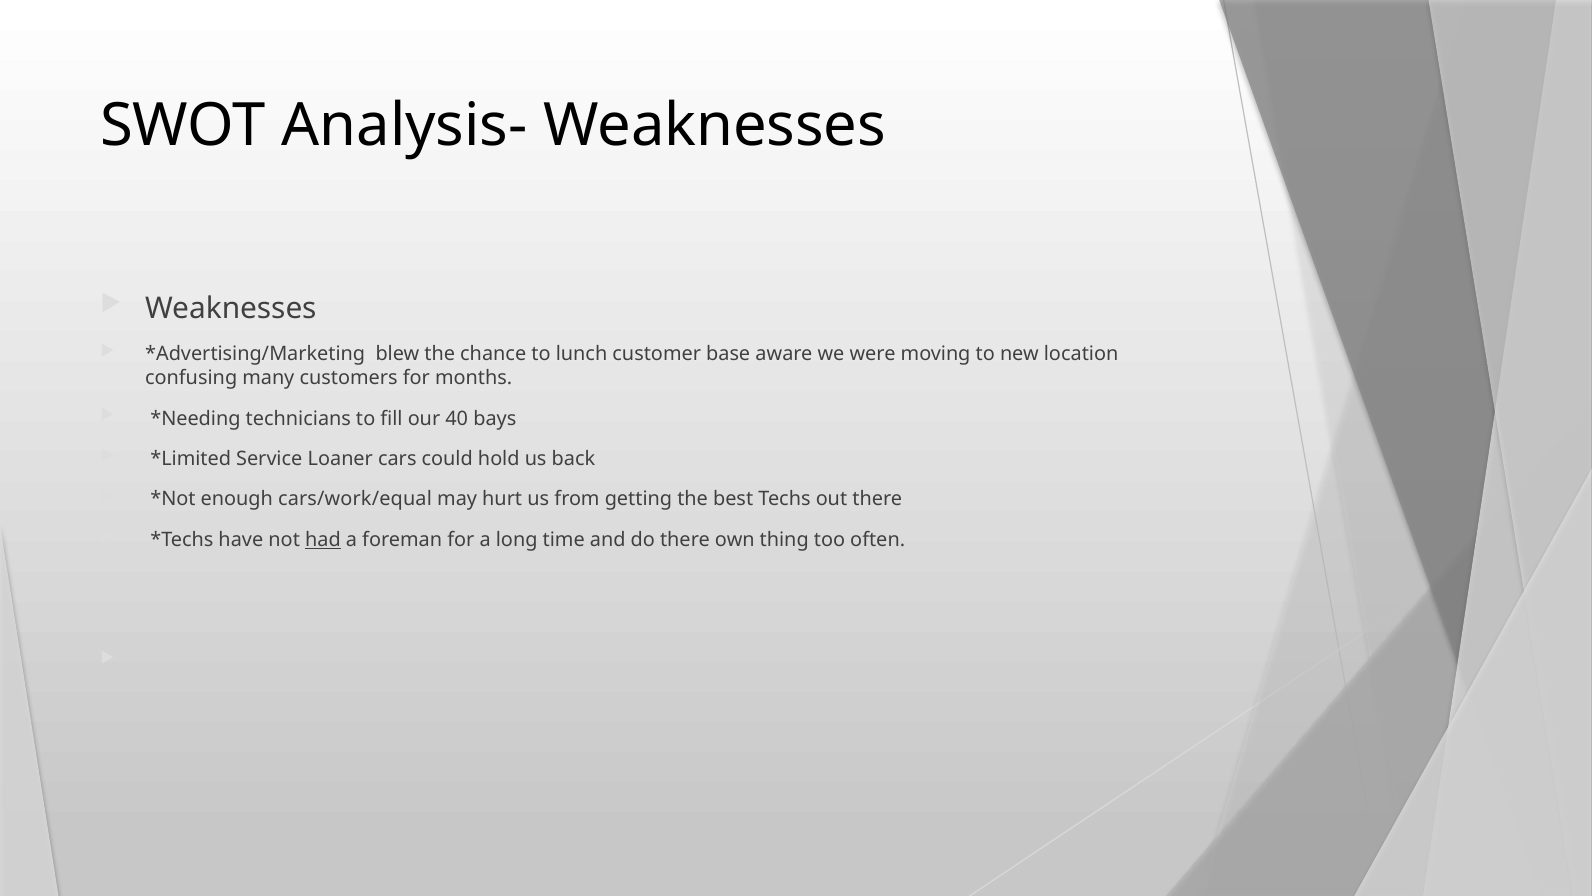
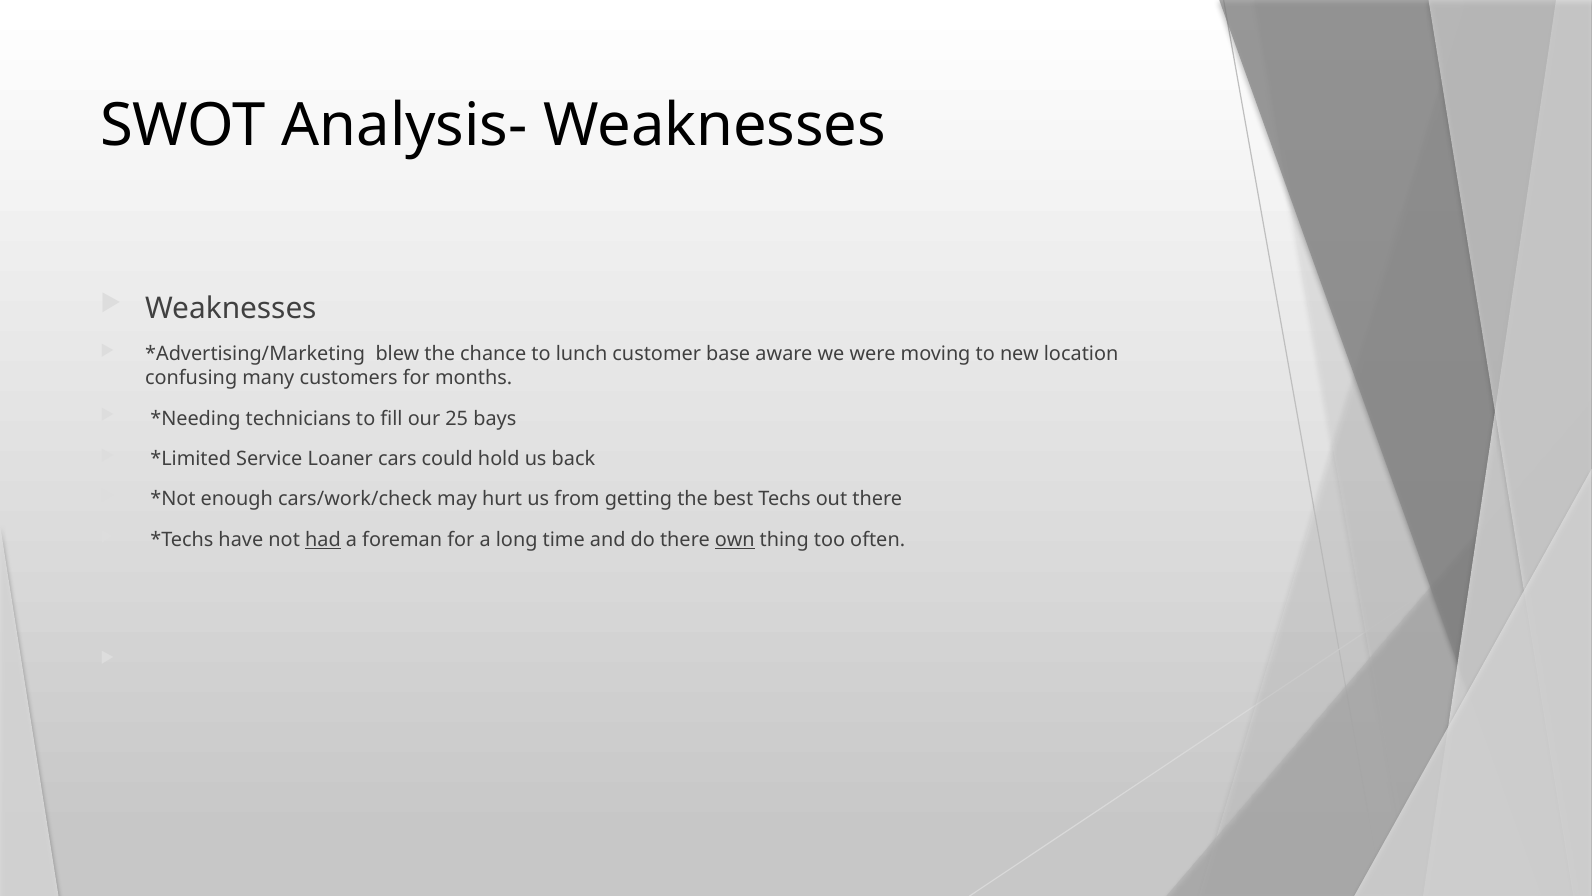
40: 40 -> 25 (457, 418)
cars/work/equal: cars/work/equal -> cars/work/check (355, 499)
own underline: none -> present (735, 540)
